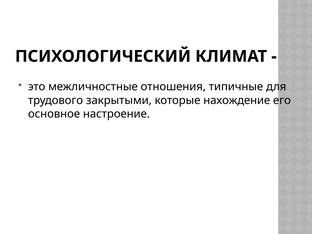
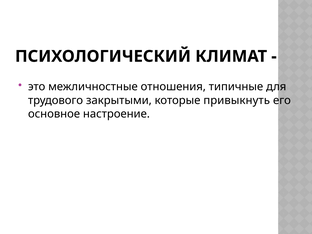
нахождение: нахождение -> привыкнуть (237, 100)
